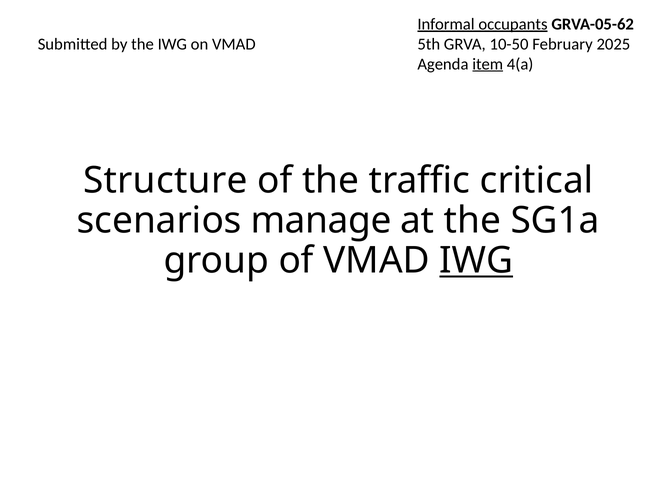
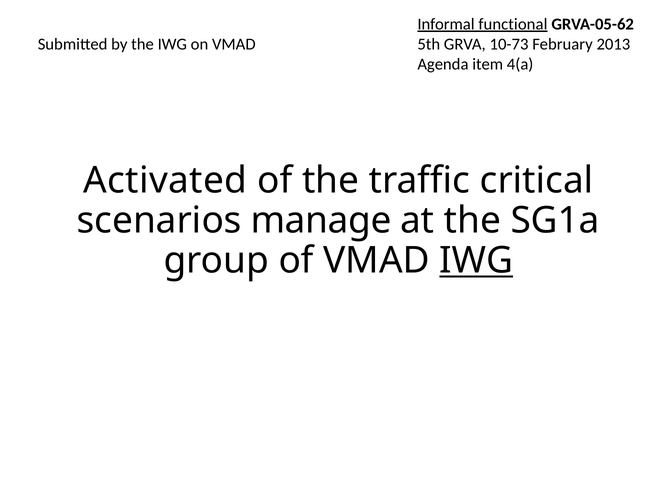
occupants: occupants -> functional (513, 24)
10-50: 10-50 -> 10-73 (509, 44)
2025: 2025 -> 2013 (613, 44)
item underline: present -> none (488, 64)
Structure: Structure -> Activated (165, 181)
